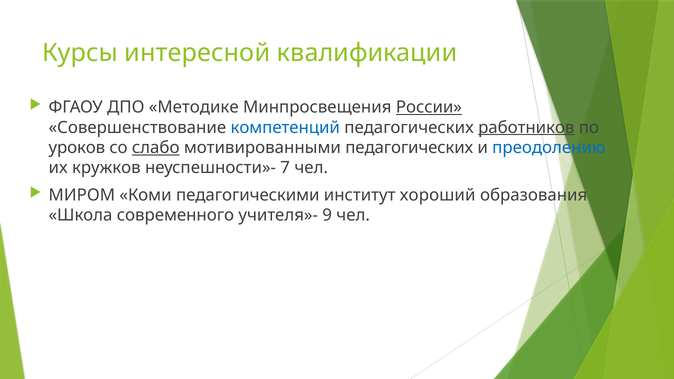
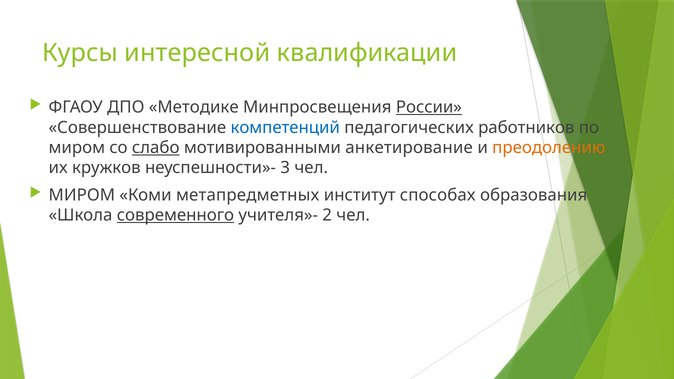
работников underline: present -> none (526, 127)
уроков: уроков -> миром (77, 148)
мотивированными педагогических: педагогических -> анкетирование (409, 148)
преодолению colour: blue -> orange (549, 148)
7: 7 -> 3 (285, 168)
педагогическими: педагогическими -> метапредметных (248, 195)
хороший: хороший -> способах (438, 195)
современного underline: none -> present (175, 215)
9: 9 -> 2 (327, 215)
